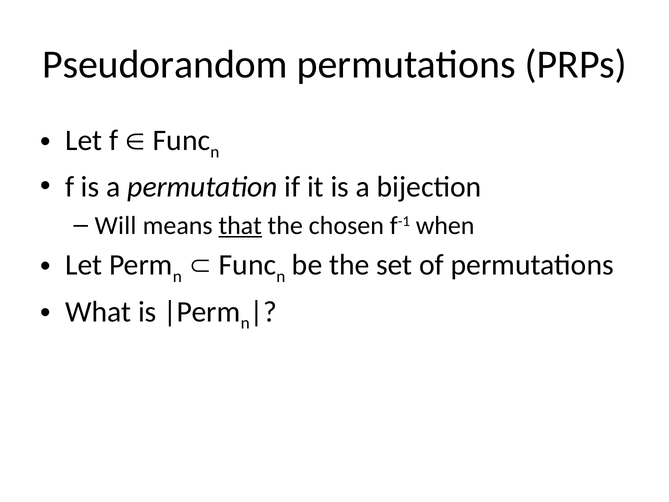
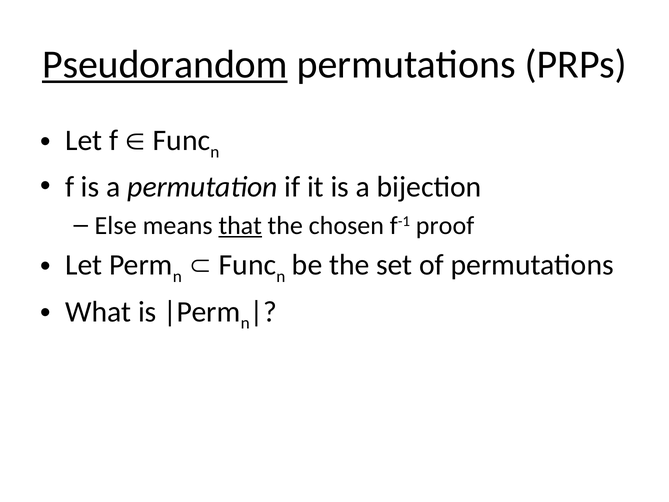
Pseudorandom underline: none -> present (165, 65)
Will: Will -> Else (116, 225)
when: when -> proof (445, 225)
